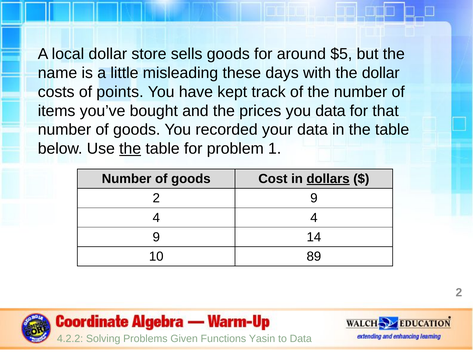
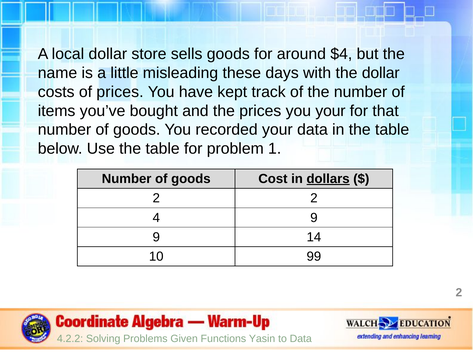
$5: $5 -> $4 (341, 54)
of points: points -> prices (120, 92)
you data: data -> your (330, 111)
the underline: present -> none (130, 149)
2 9: 9 -> 2 (314, 198)
4 4: 4 -> 9 (314, 218)
89: 89 -> 99 (314, 256)
